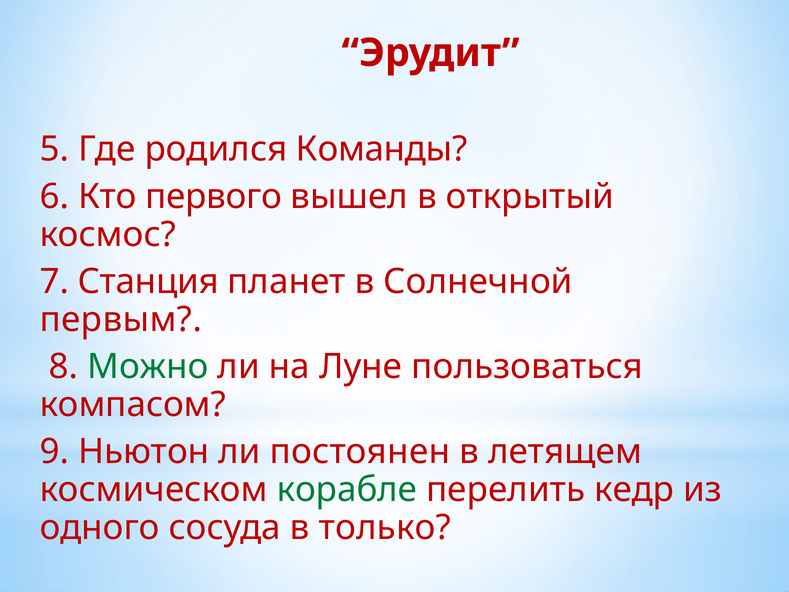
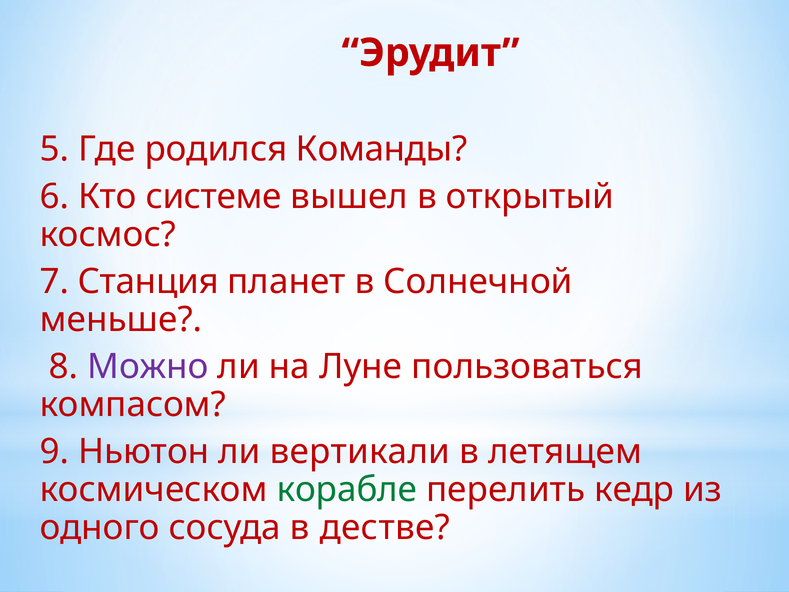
первого: первого -> системе (214, 196)
первым: первым -> меньше (121, 319)
Можно colour: green -> purple (148, 367)
постоянен: постоянен -> вертикали (360, 452)
только: только -> дестве (385, 527)
